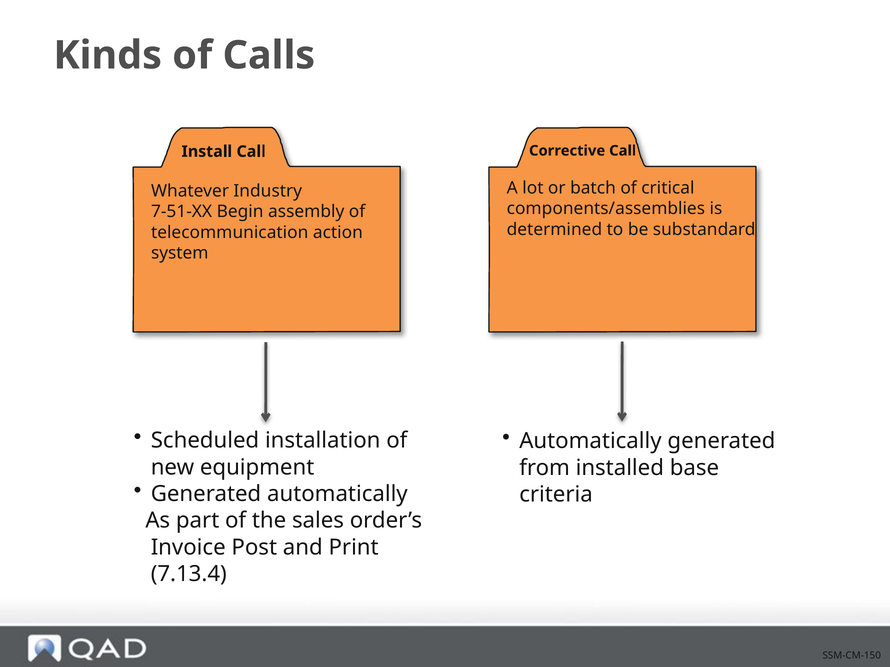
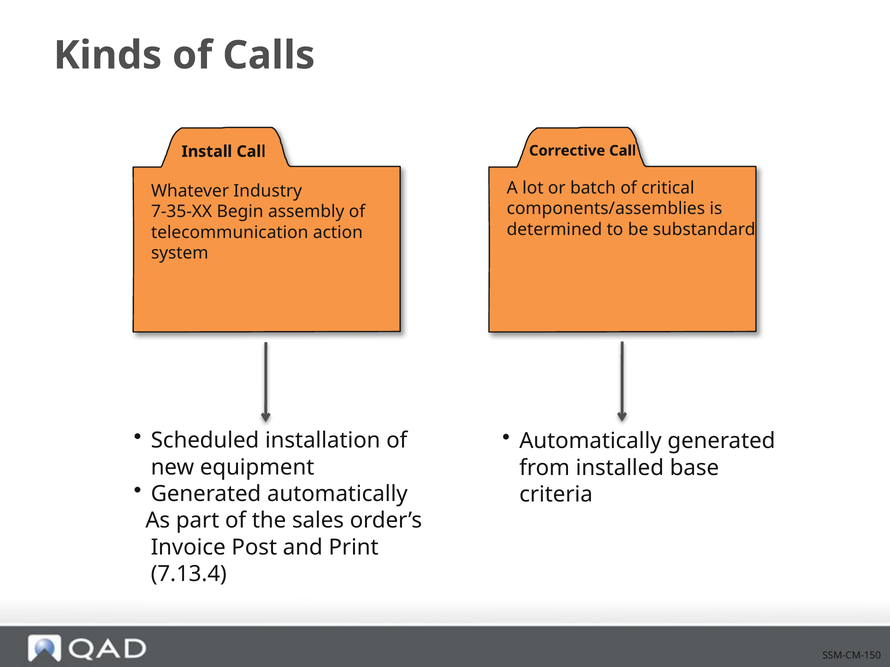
7-51-XX: 7-51-XX -> 7-35-XX (182, 212)
